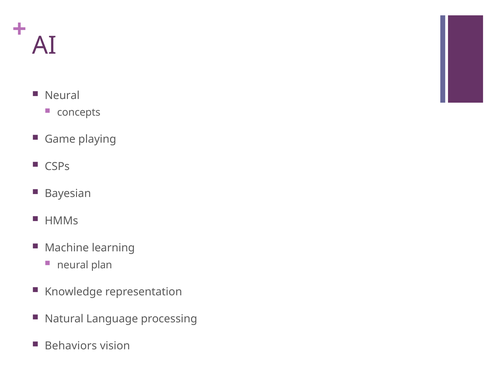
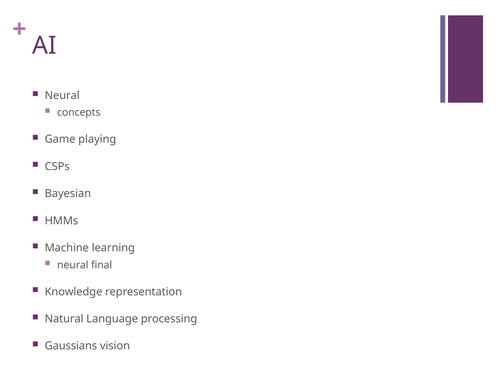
plan: plan -> final (102, 265)
Behaviors: Behaviors -> Gaussians (71, 346)
